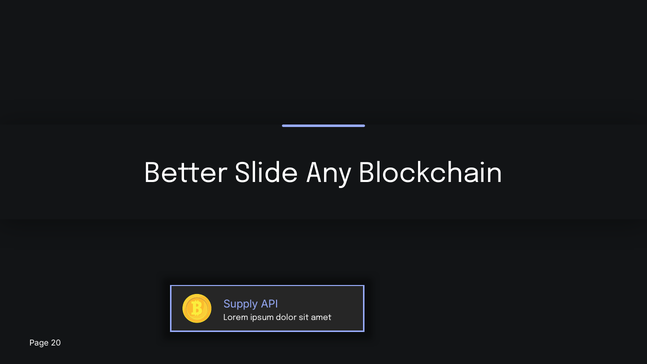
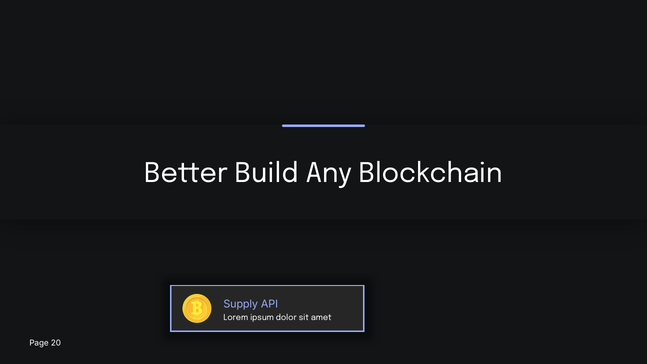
Slide: Slide -> Build (267, 174)
